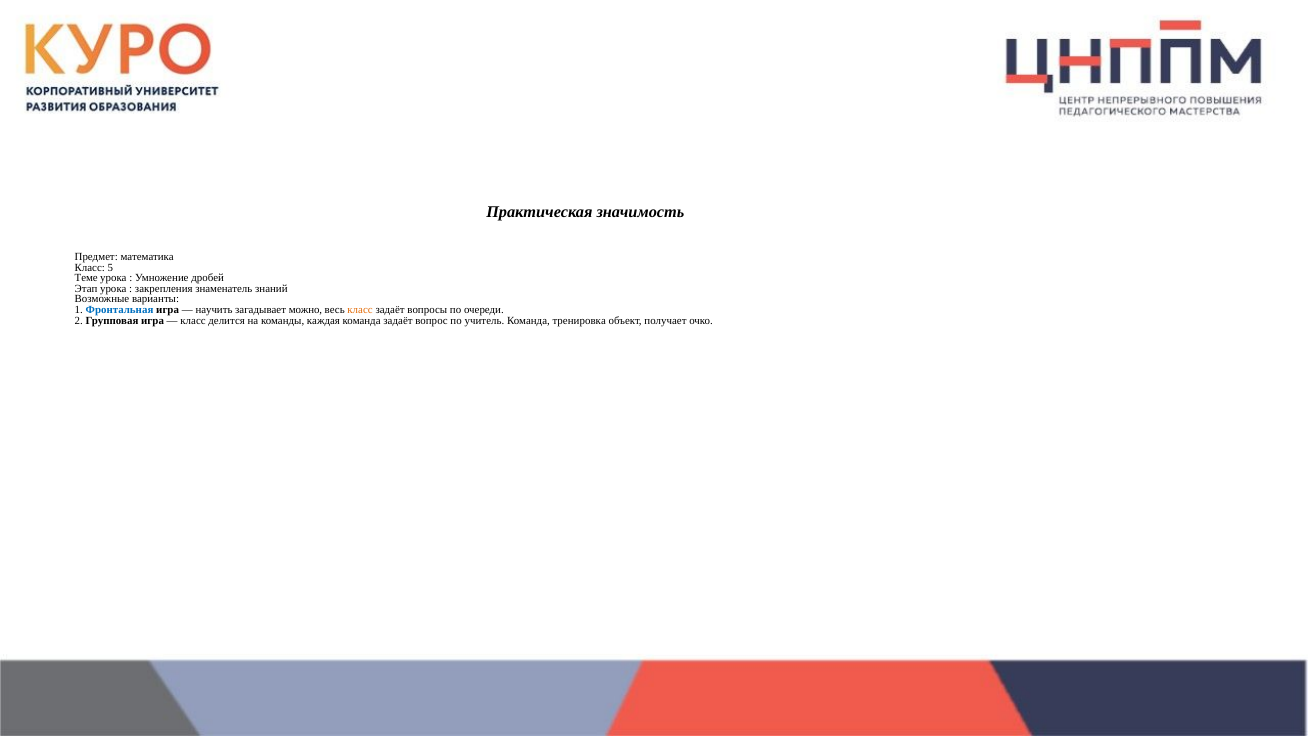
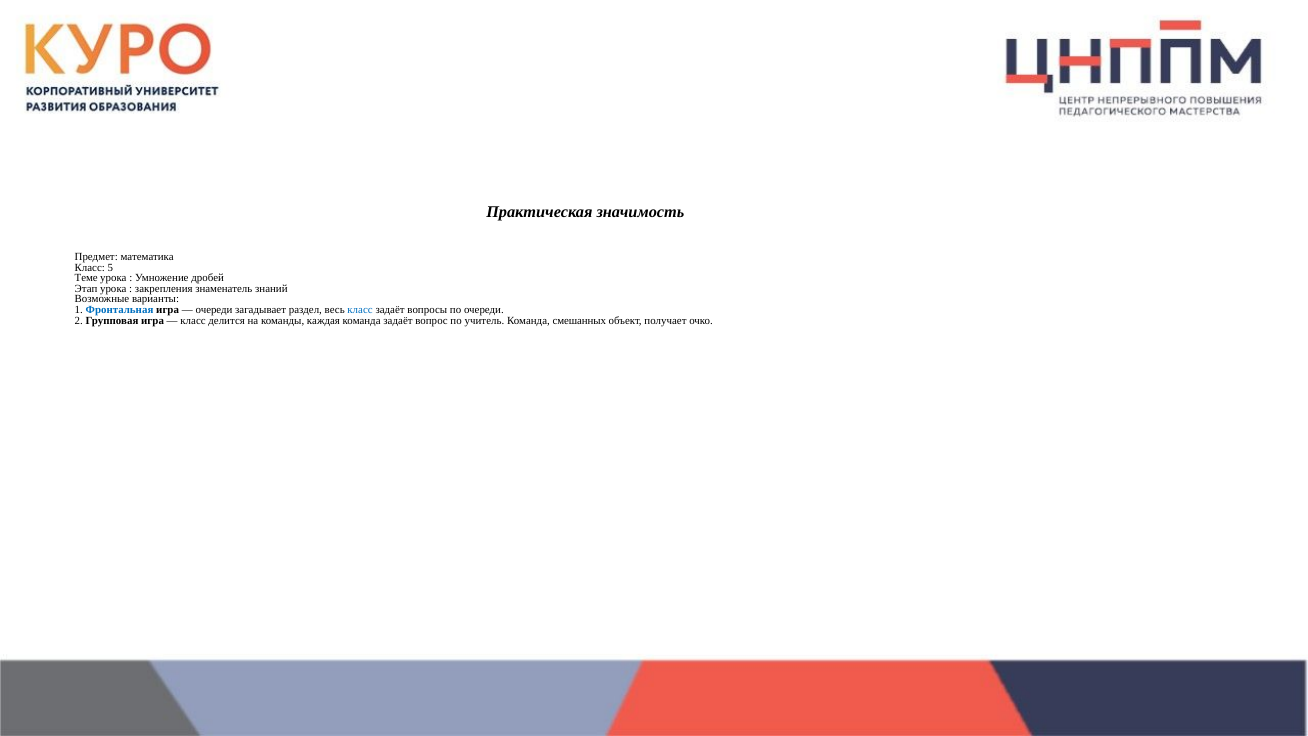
научить: научить -> очереди (214, 310)
можно: можно -> раздел (305, 310)
класс colour: orange -> blue (360, 310)
тренировка: тренировка -> смешанных (579, 320)
